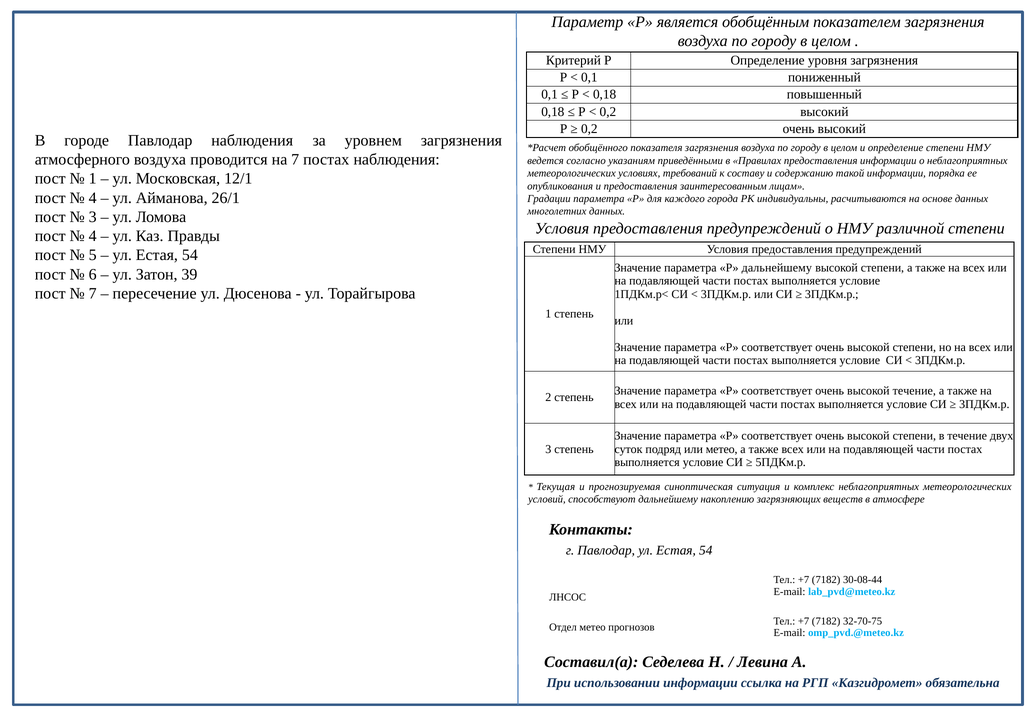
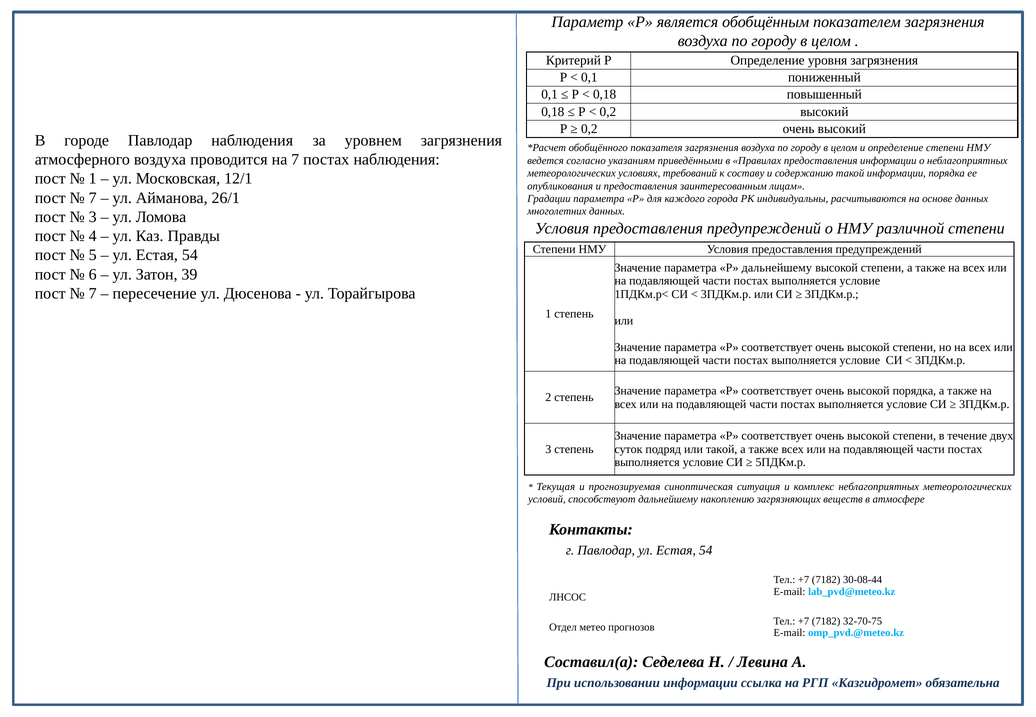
4: 4 -> 7 (93, 198)
высокой течение: течение -> порядка (914, 391)
или метео: метео -> такой (722, 449)
